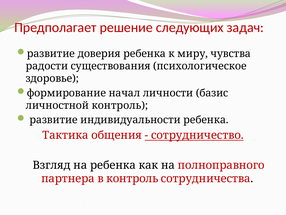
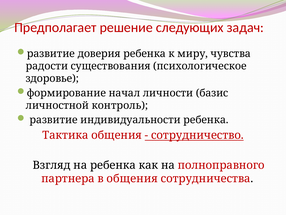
в контроль: контроль -> общения (132, 178)
